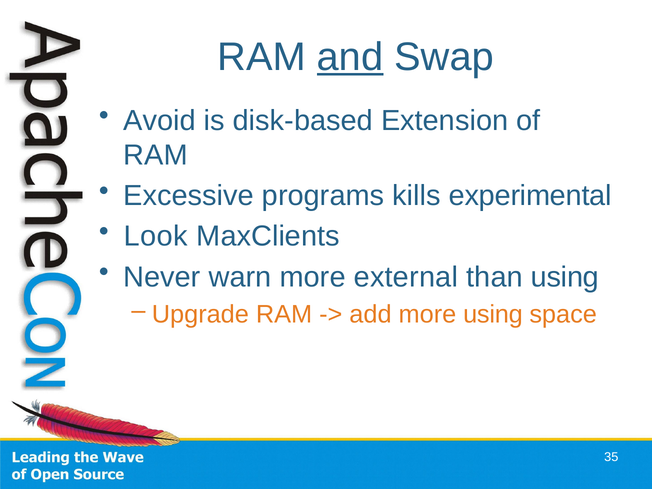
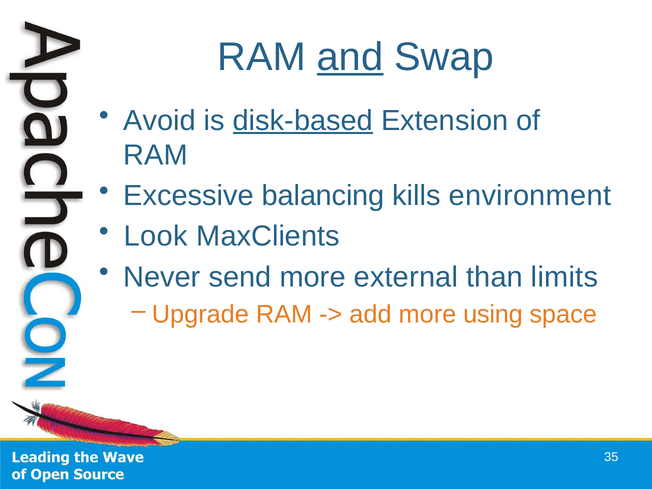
disk-based underline: none -> present (303, 120)
programs: programs -> balancing (323, 196)
experimental: experimental -> environment (530, 196)
warn: warn -> send (240, 277)
than using: using -> limits (565, 277)
